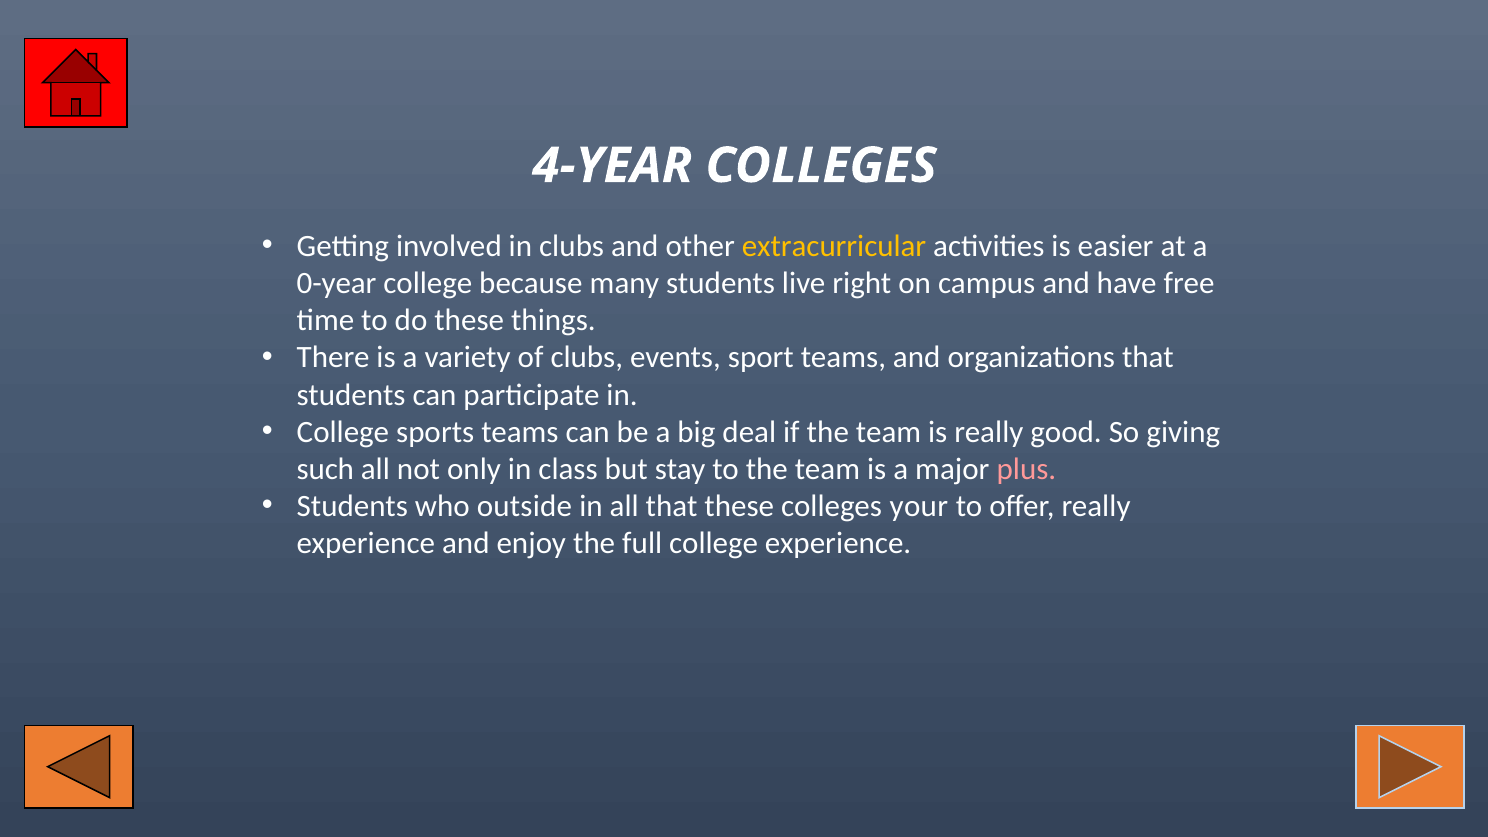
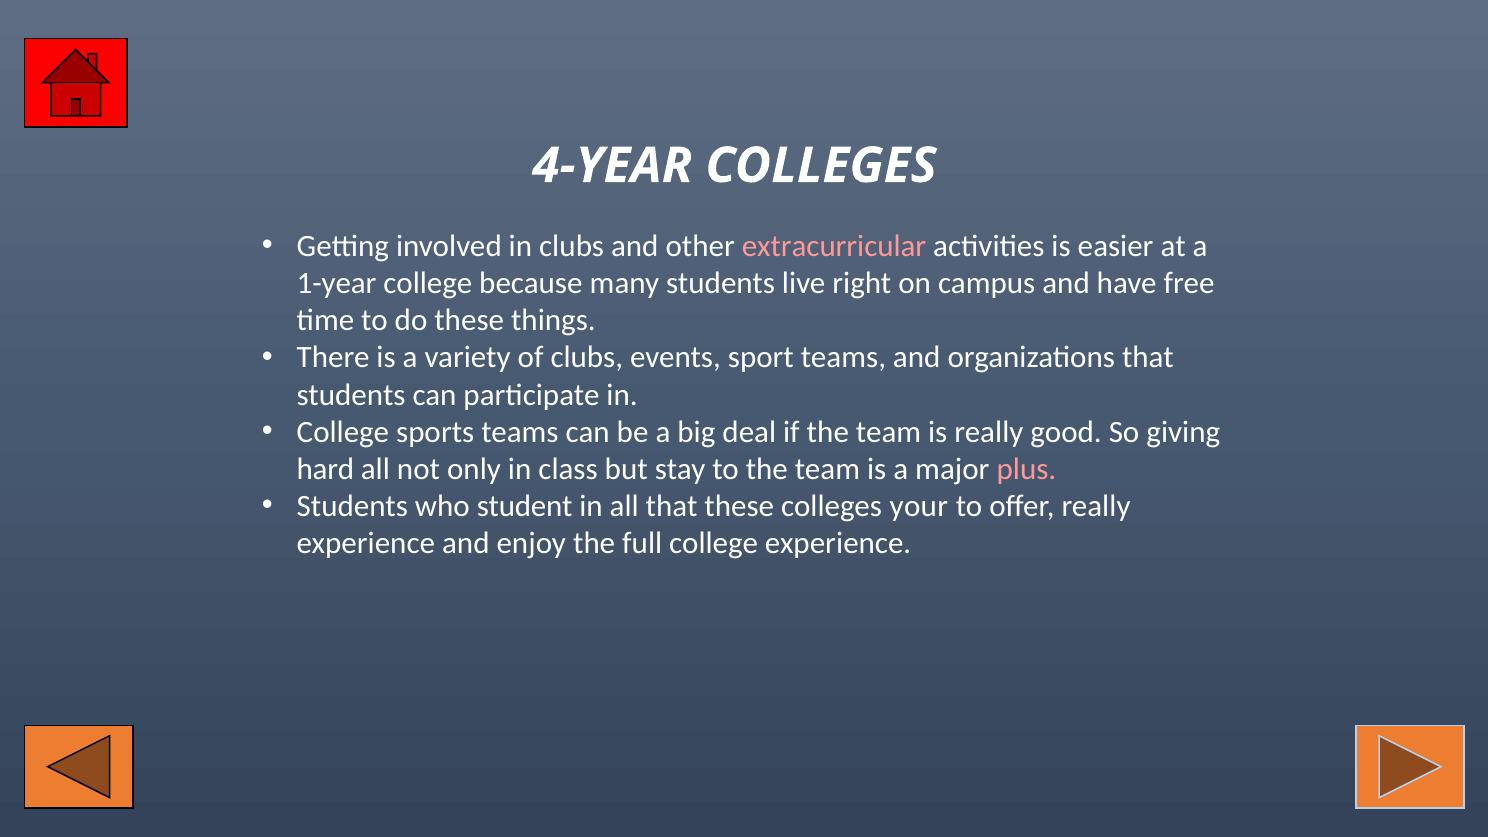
extracurricular colour: yellow -> pink (834, 246)
0-year: 0-year -> 1-year (337, 283)
such: such -> hard (325, 469)
outside: outside -> student (525, 506)
